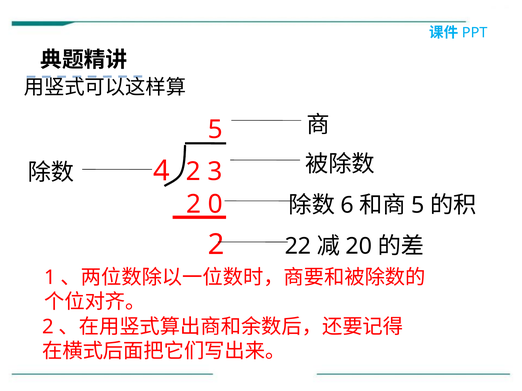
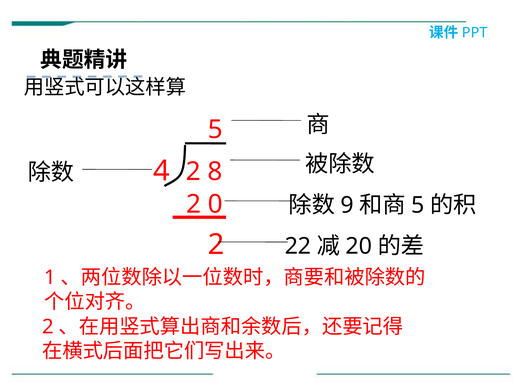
3: 3 -> 8 (215, 172)
6: 6 -> 9 (347, 205)
